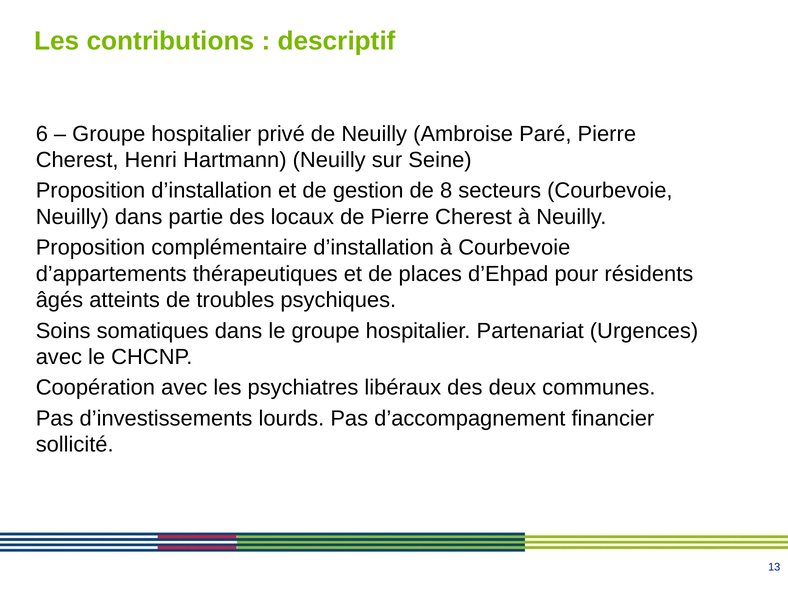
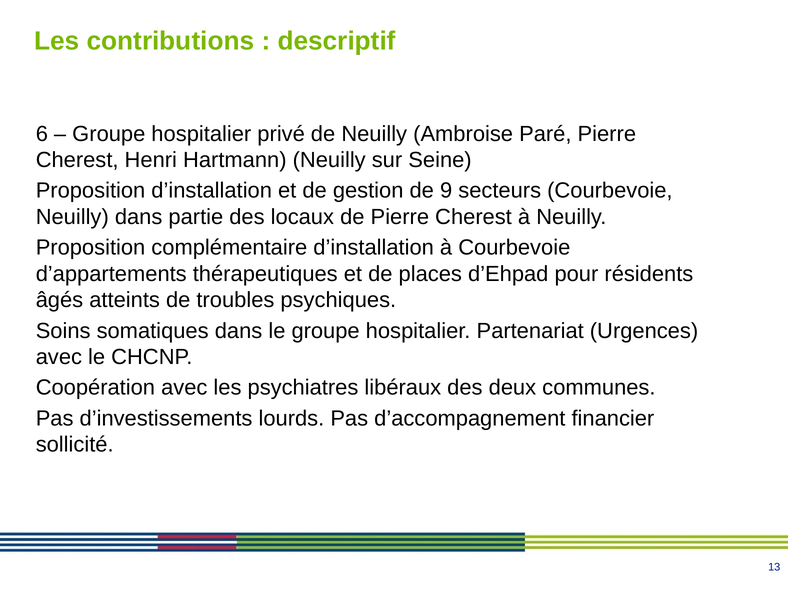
8: 8 -> 9 (446, 191)
